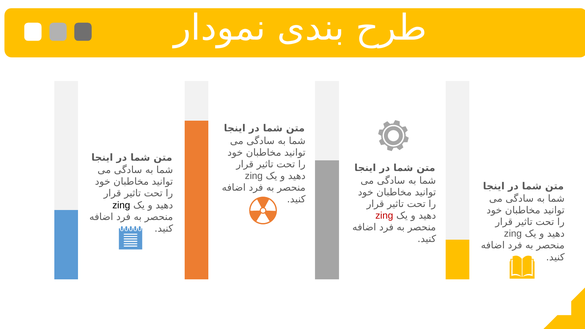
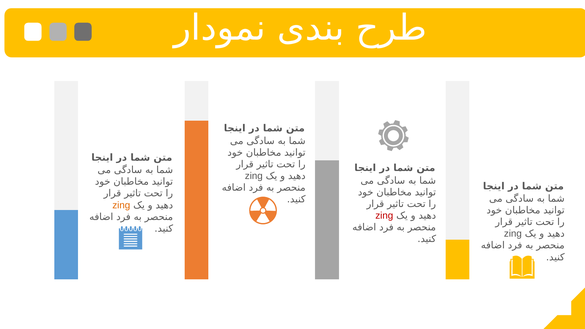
zing colour: black -> orange (121, 205)
